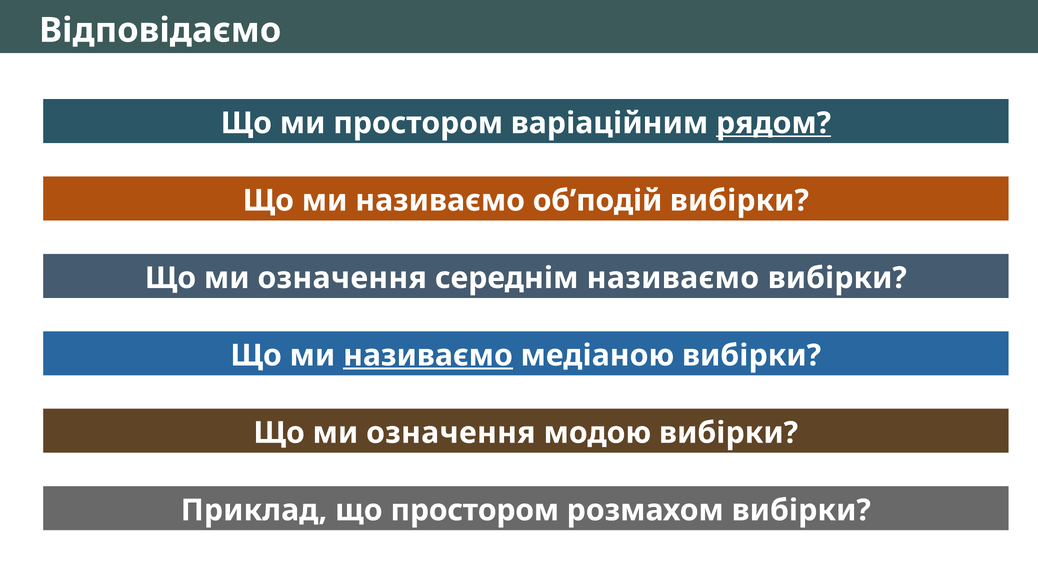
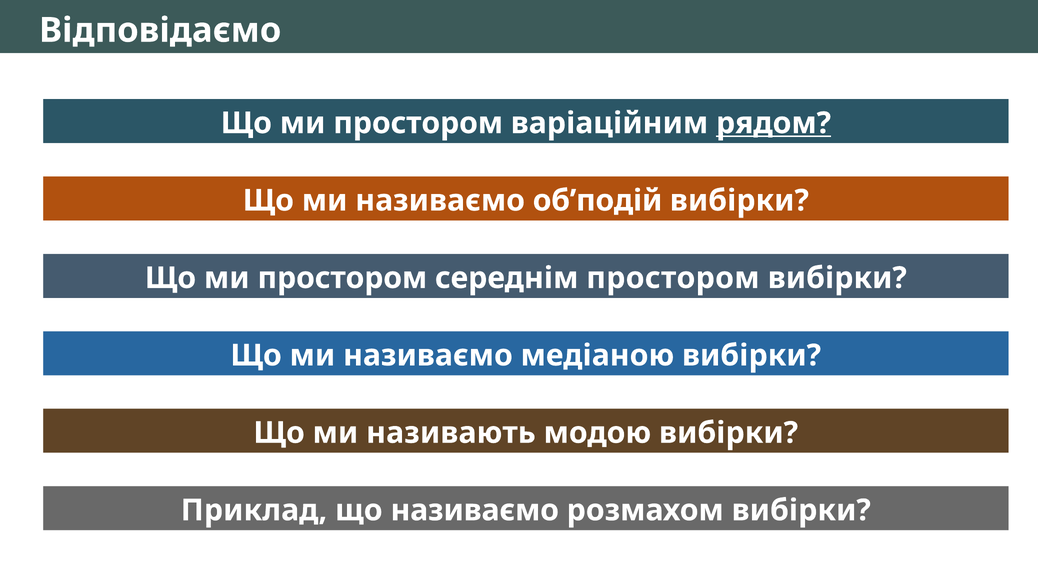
означення: означення -> простором (342, 278)
середнім називаємо: називаємо -> простором (673, 278)
називаємо underline: present -> none (428, 355)
означення: означення -> називають (451, 433)
що простором: простором -> називаємо (475, 510)
